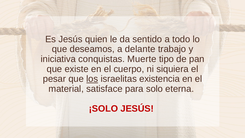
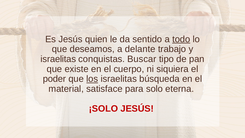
todo underline: none -> present (181, 39)
iniciativa: iniciativa -> israelitas (58, 59)
Muerte: Muerte -> Buscar (142, 59)
pesar: pesar -> poder (54, 79)
existencia: existencia -> búsqueda (160, 79)
